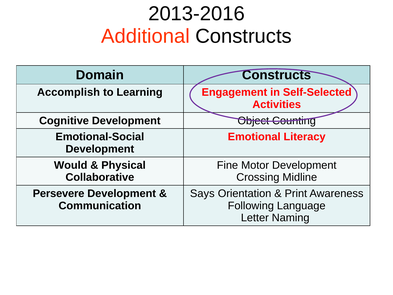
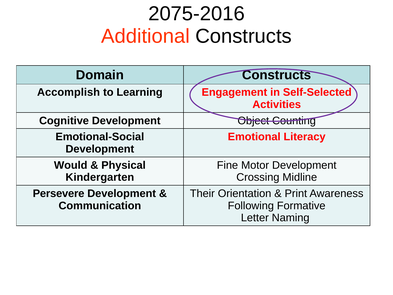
2013-2016: 2013-2016 -> 2075-2016 (197, 14)
Collaborative: Collaborative -> Kindergarten (100, 177)
Says: Says -> Their (202, 193)
Language: Language -> Formative (301, 205)
